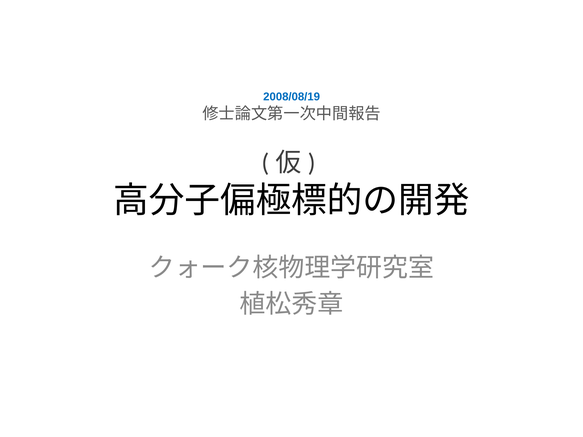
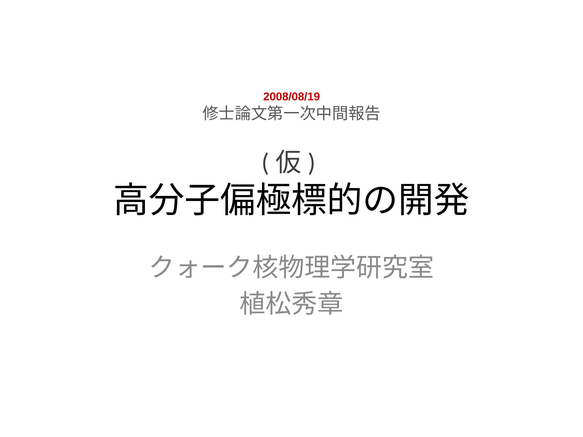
2008/08/19 colour: blue -> red (292, 97)
